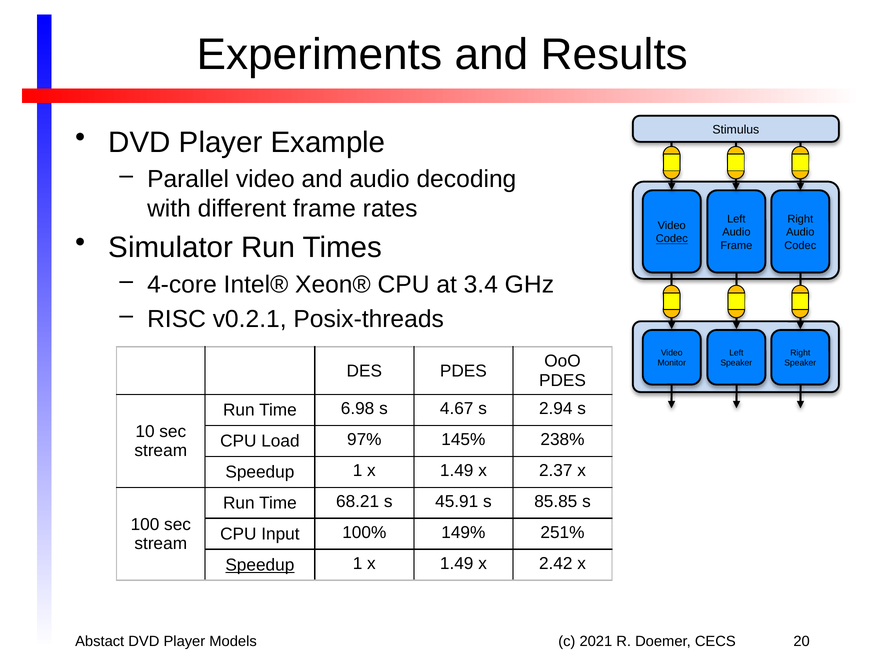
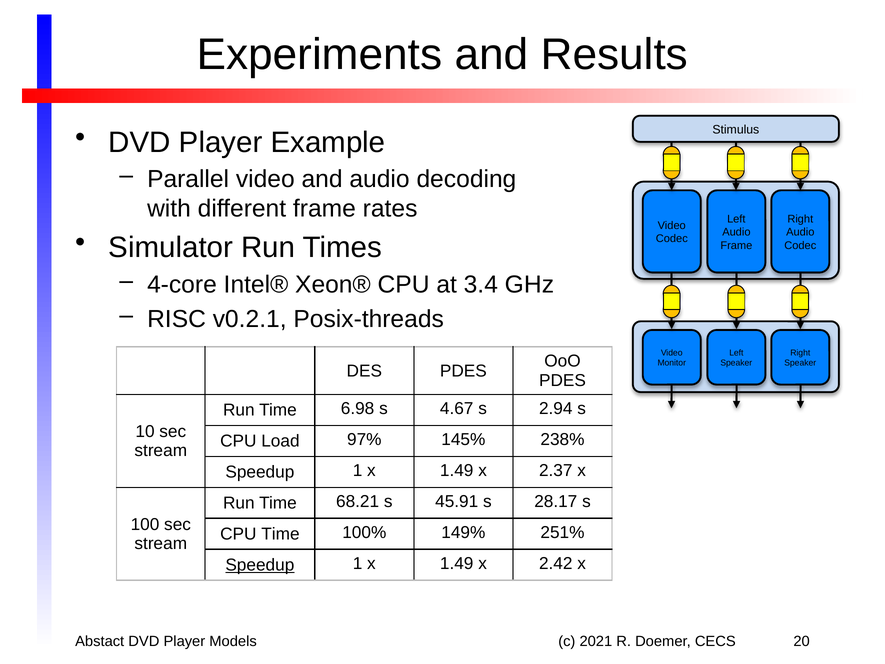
Codec underline: present -> none (672, 239)
85.85: 85.85 -> 28.17 (556, 501)
CPU Input: Input -> Time (280, 534)
